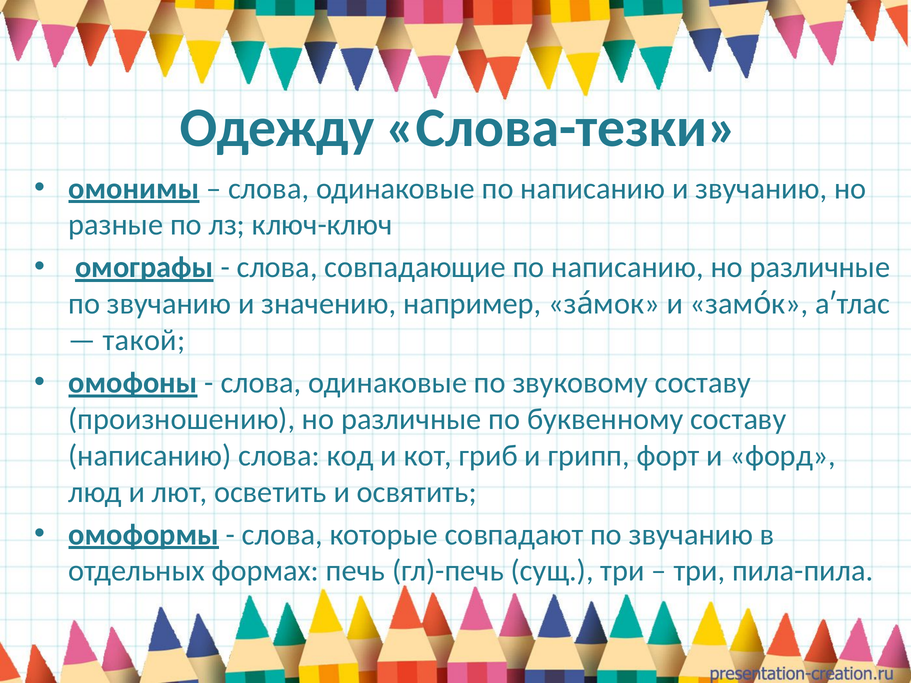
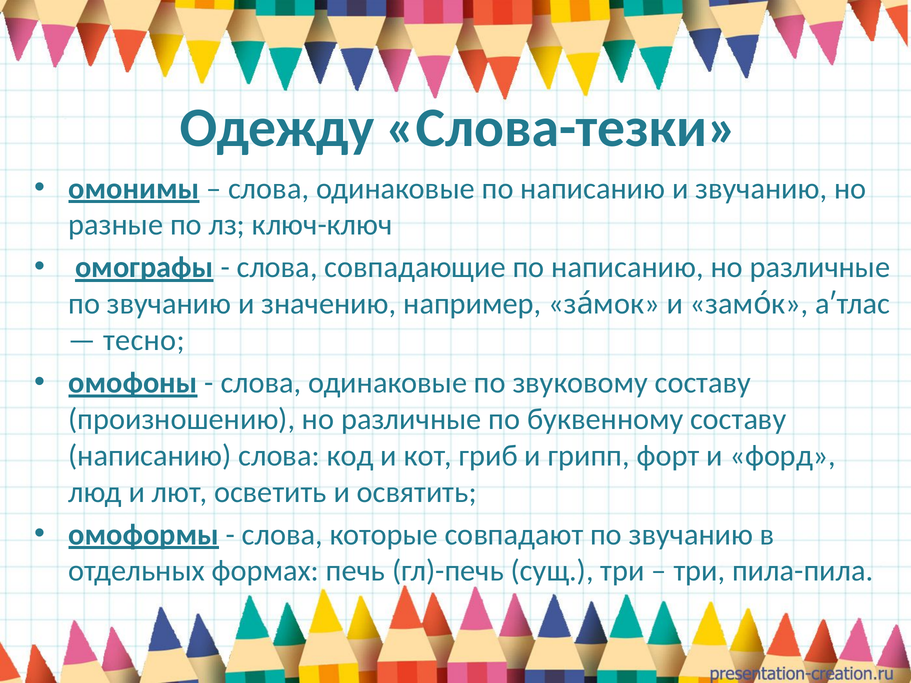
такой: такой -> тесно (144, 340)
